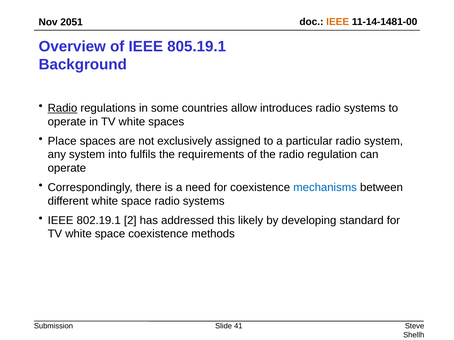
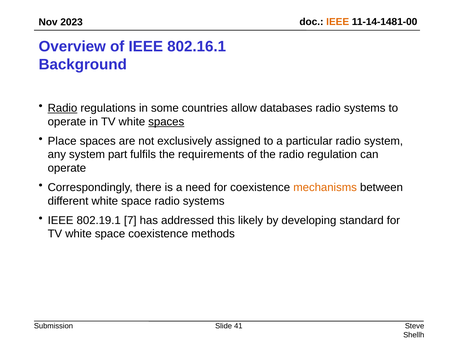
2051: 2051 -> 2023 (72, 22)
805.19.1: 805.19.1 -> 802.16.1 (197, 46)
introduces: introduces -> databases (286, 108)
spaces underline: none -> present (166, 122)
into: into -> part (118, 155)
mechanisms colour: blue -> orange (325, 188)
2: 2 -> 7 (130, 221)
